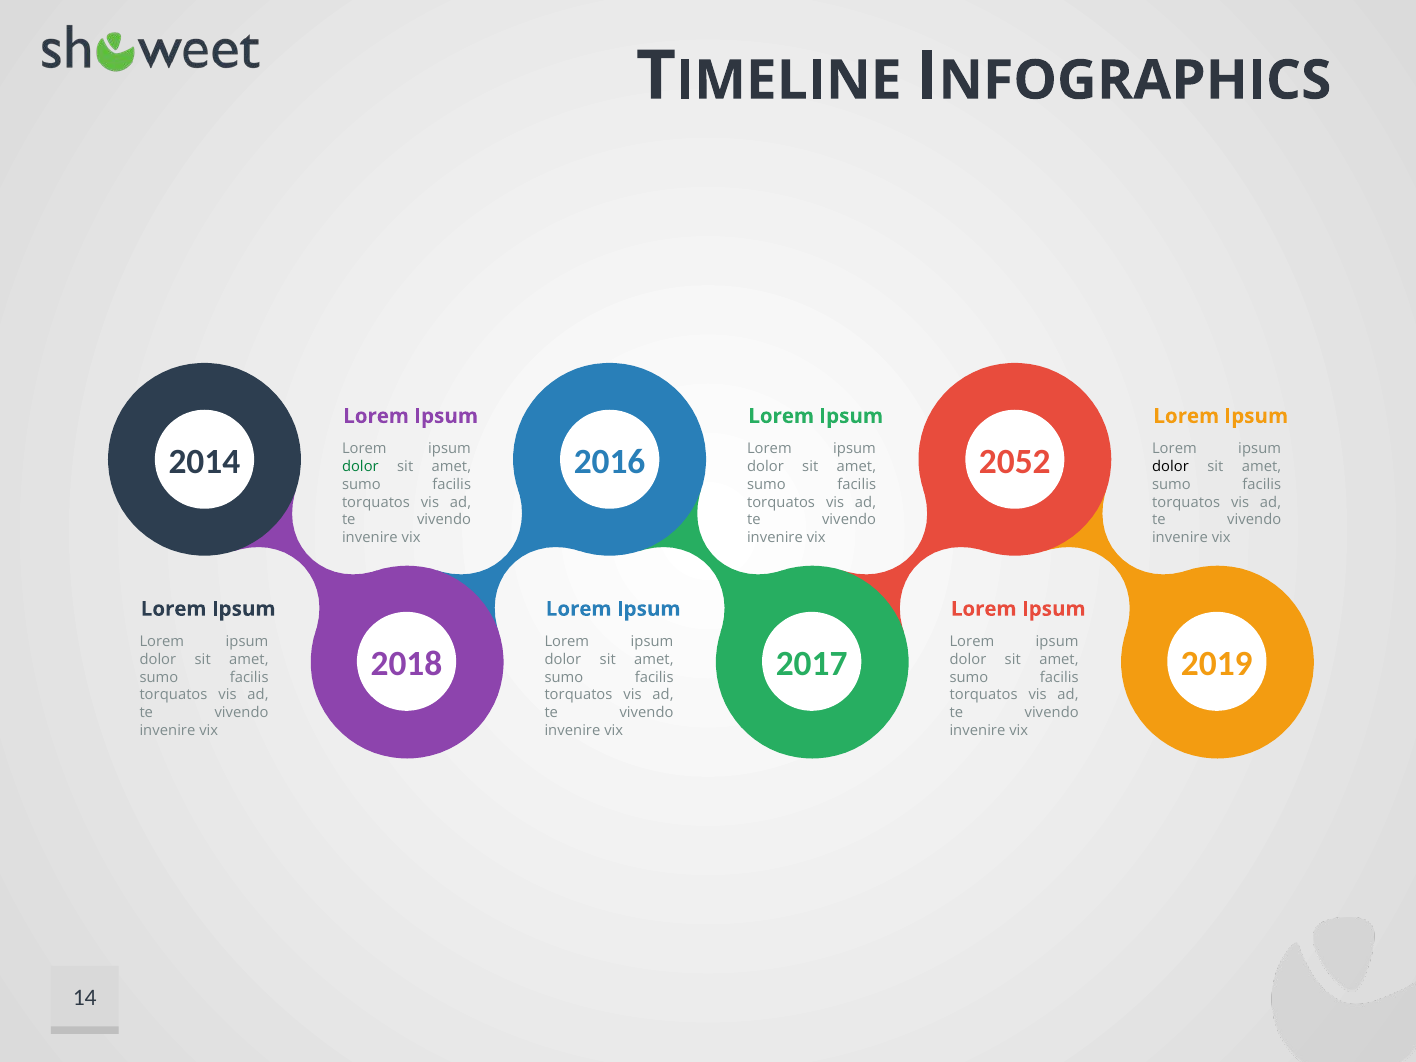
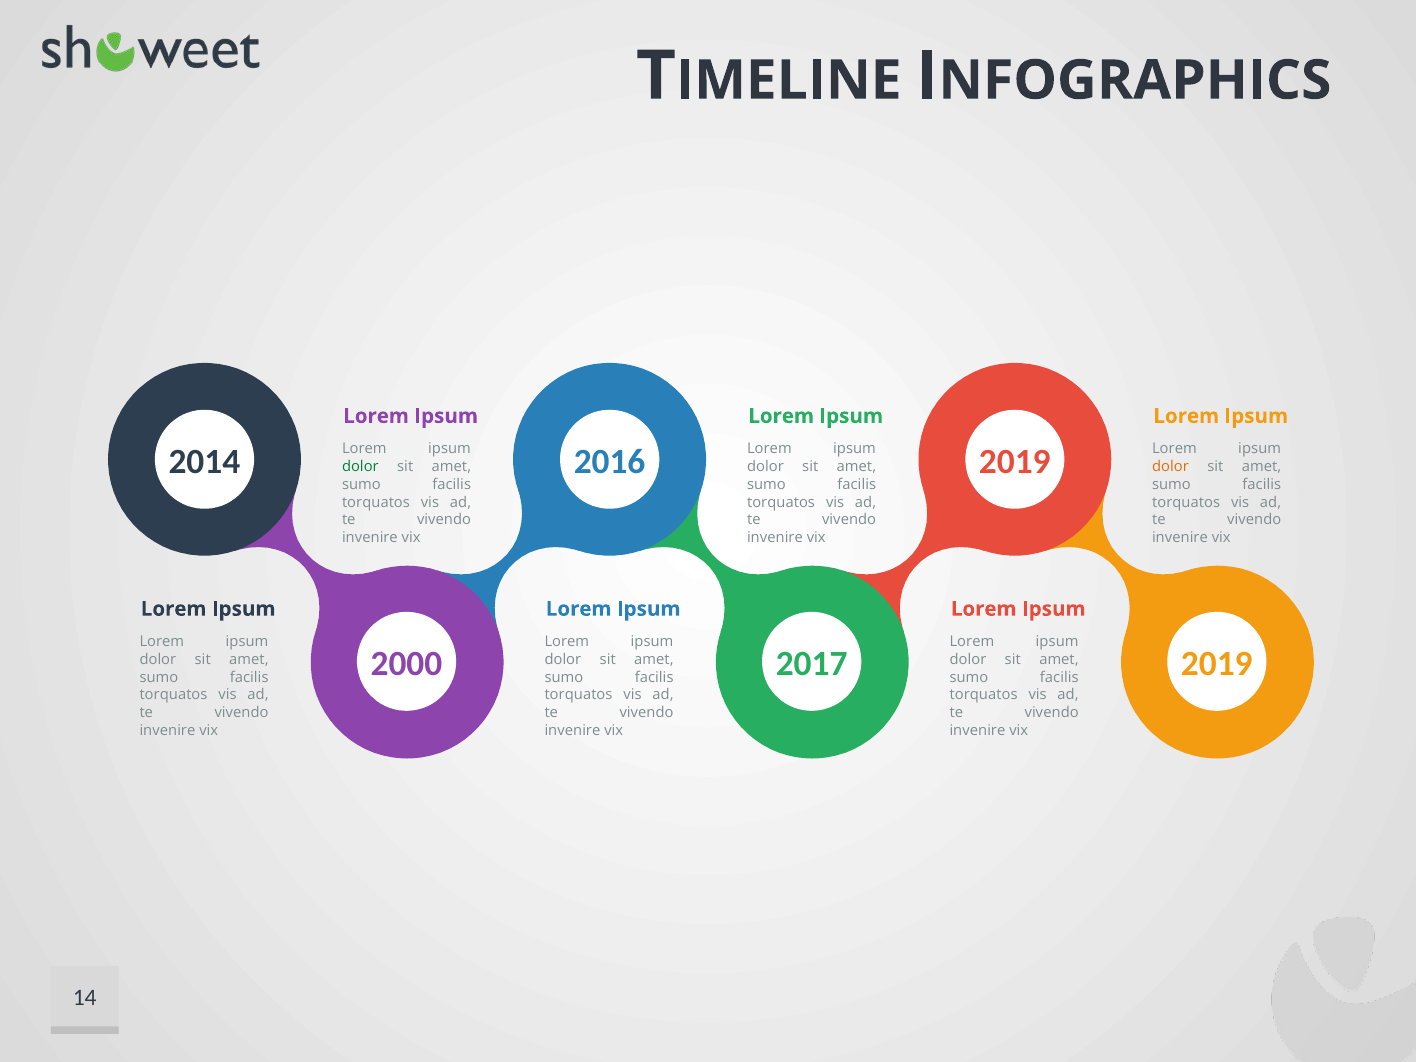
2052: 2052 -> 2019 (1015, 462)
dolor colour: black -> orange (1170, 467)
2018: 2018 -> 2000 (406, 664)
